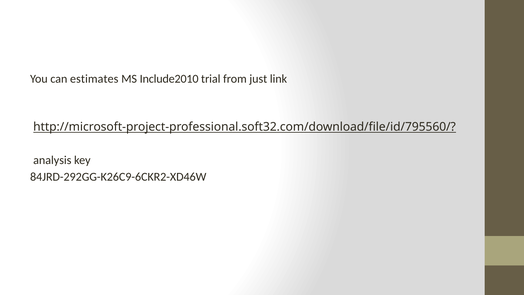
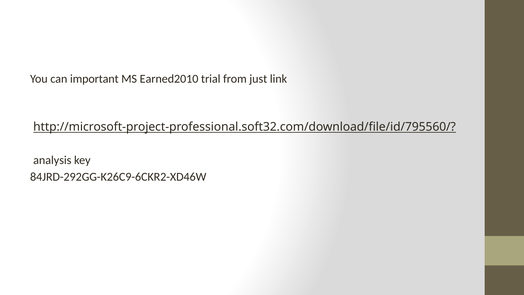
estimates: estimates -> important (94, 79)
Include2010: Include2010 -> Earned2010 (169, 79)
